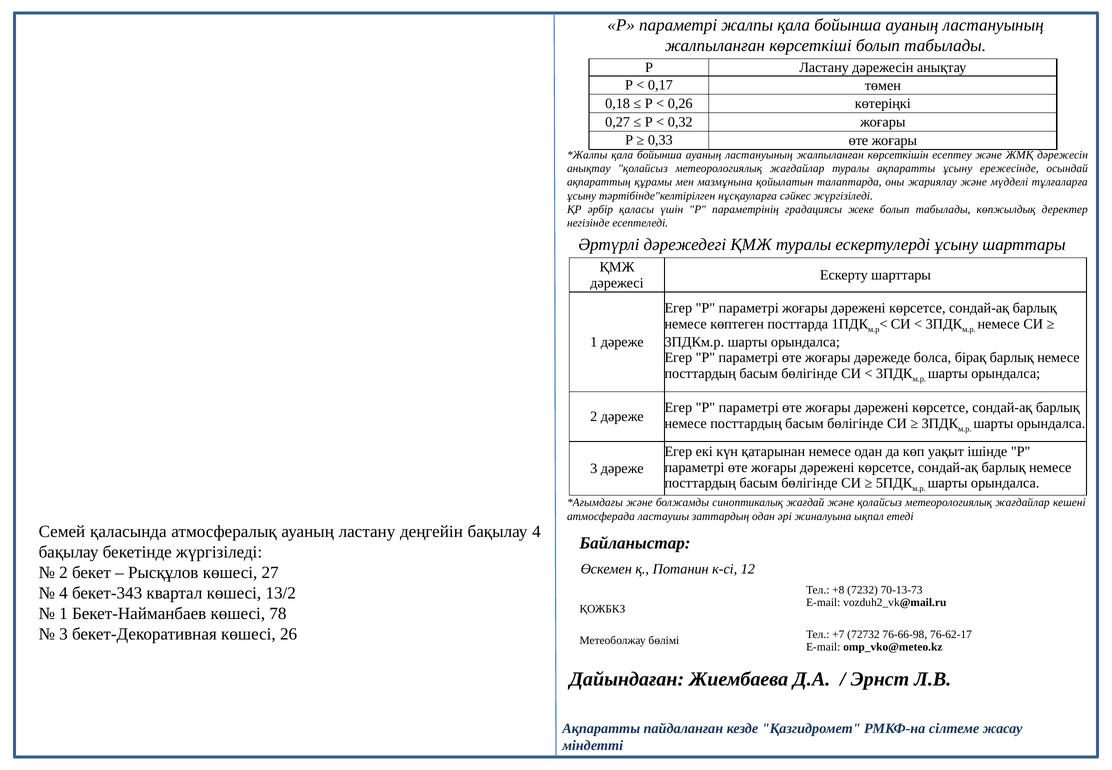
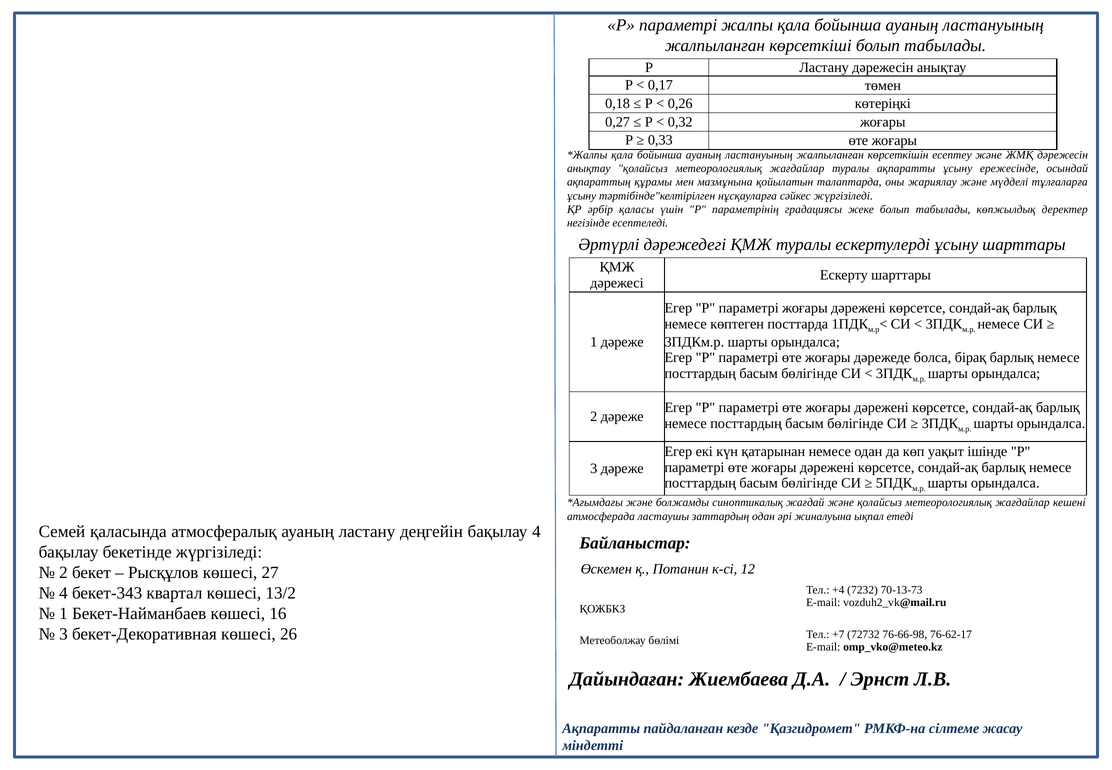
+8: +8 -> +4 (838, 590)
78: 78 -> 16 (278, 614)
